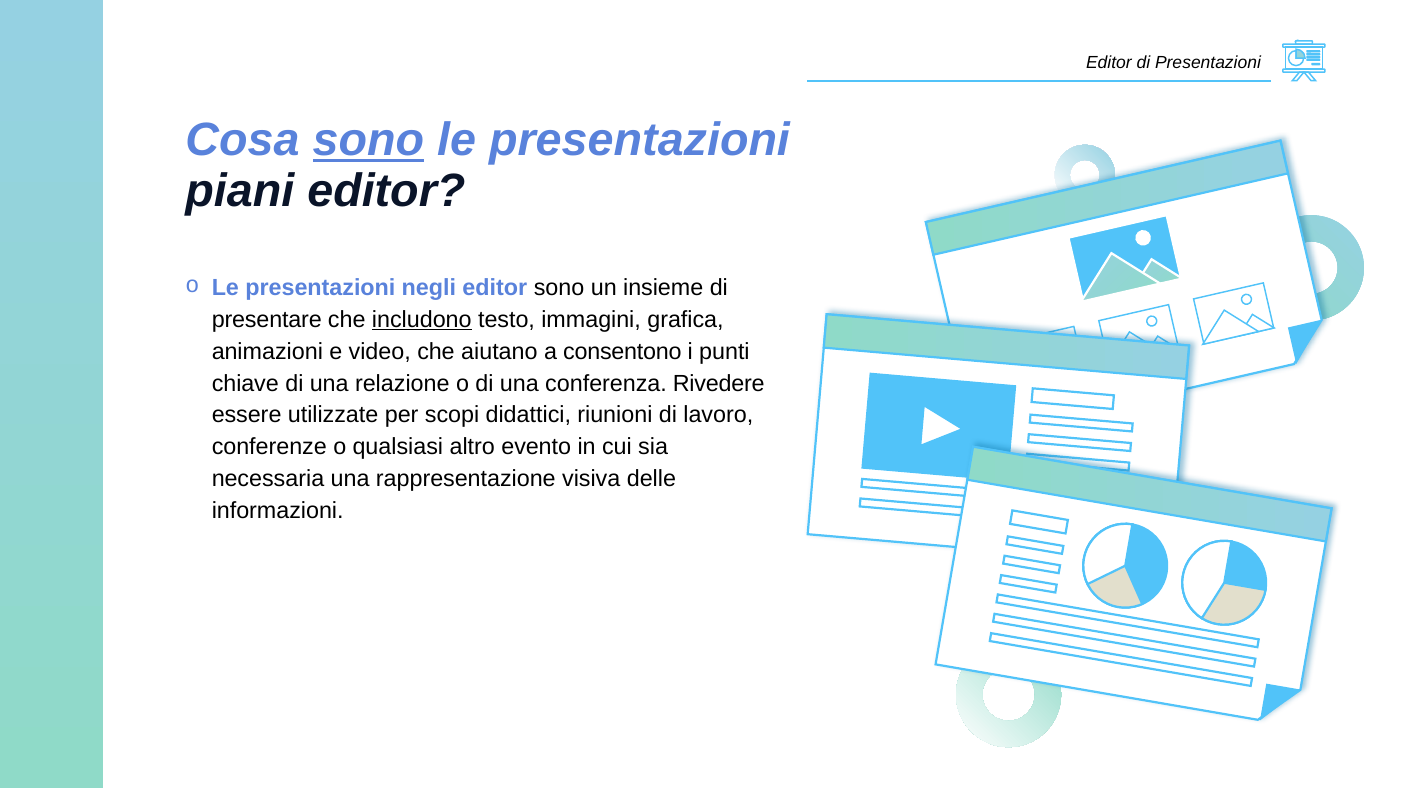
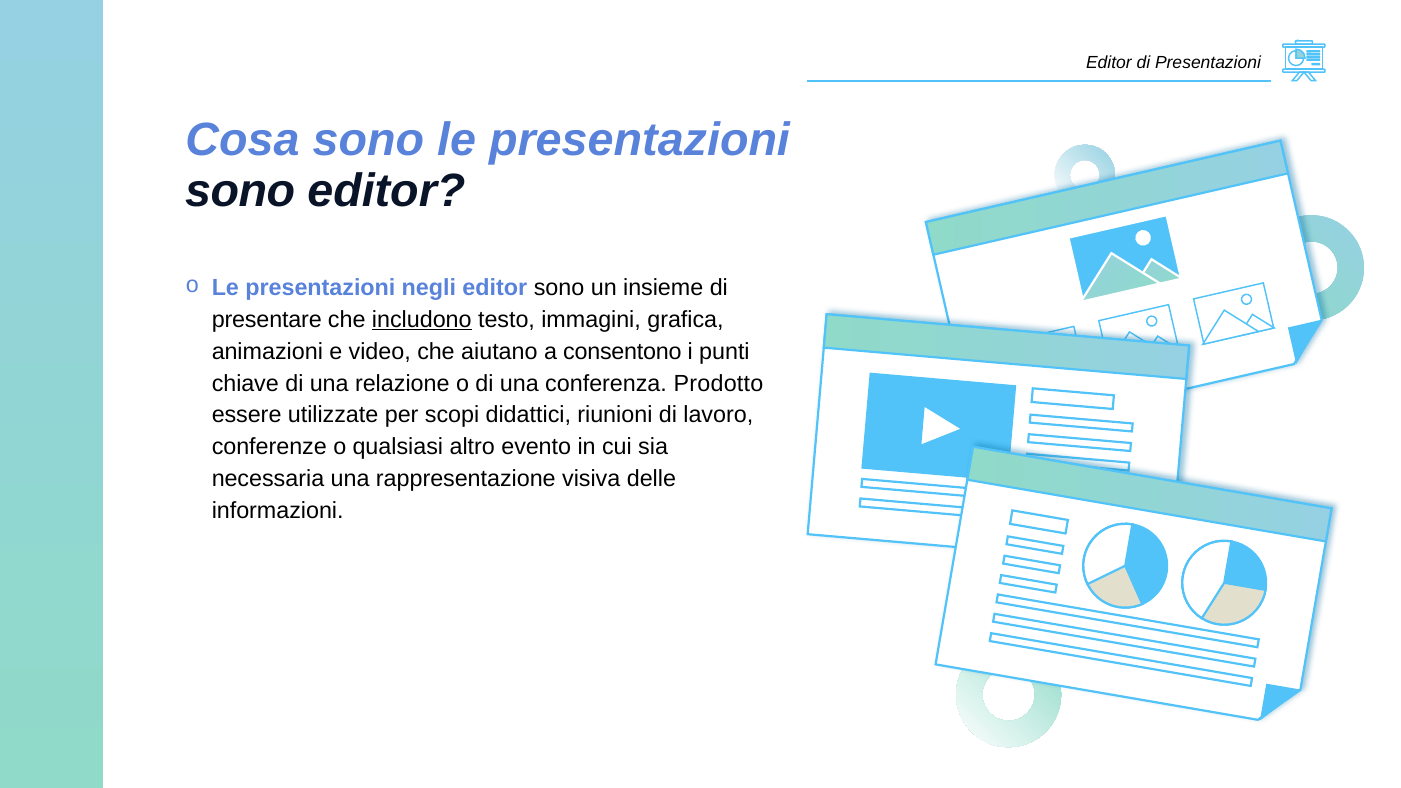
sono underline: present -> none (368, 140)
piani: piani -> sono (240, 191)
Rivedere: Rivedere -> Prodotto (718, 383)
